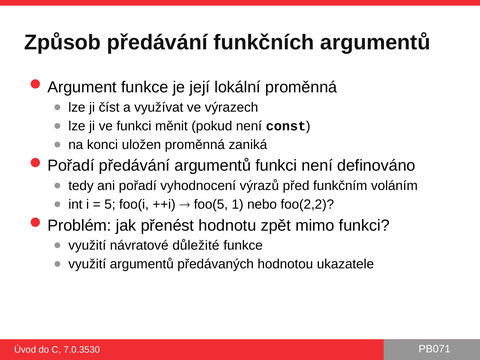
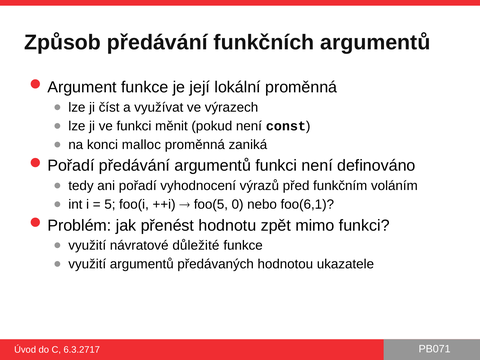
uložen: uložen -> malloc (141, 145)
1: 1 -> 0 (238, 204)
foo(2,2: foo(2,2 -> foo(6,1 (307, 204)
7.0.3530: 7.0.3530 -> 6.3.2717 (82, 350)
